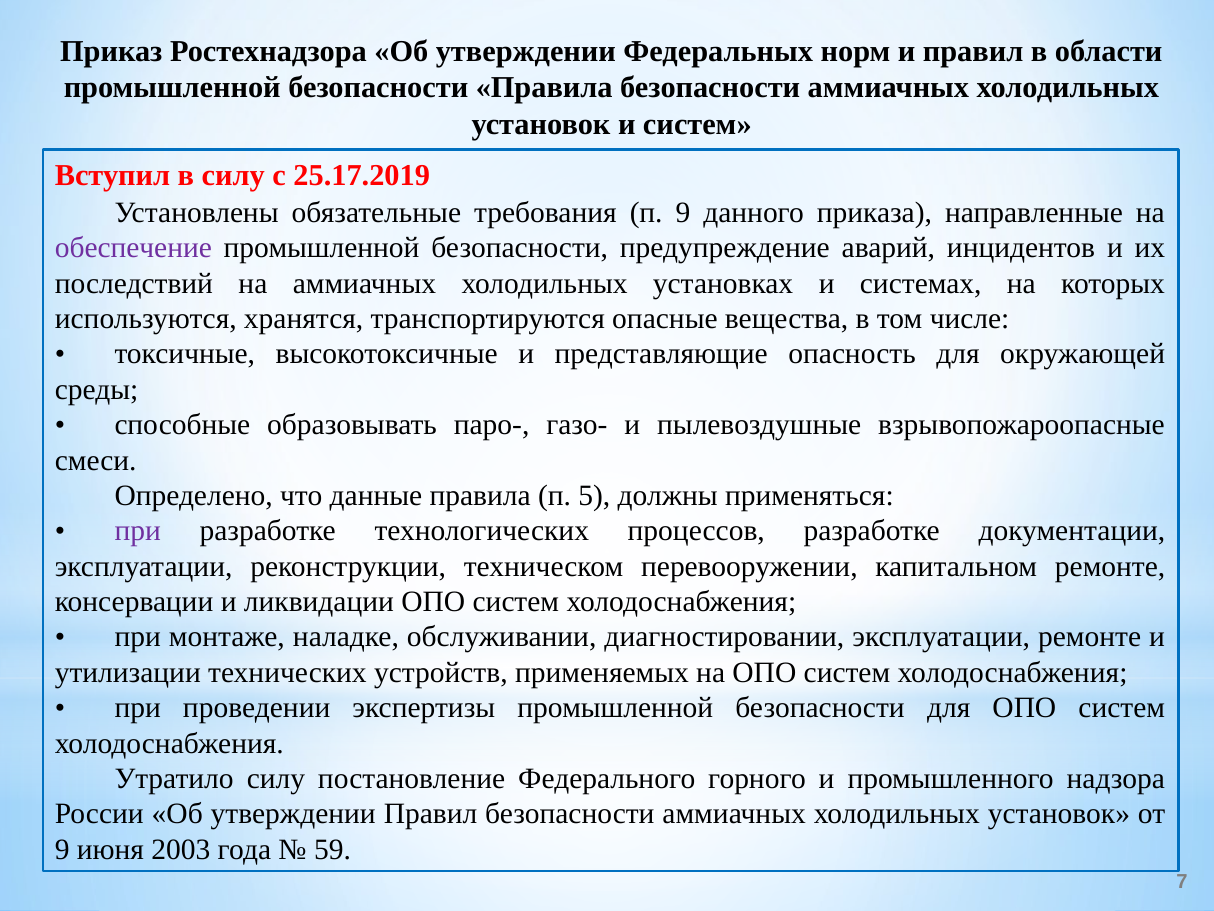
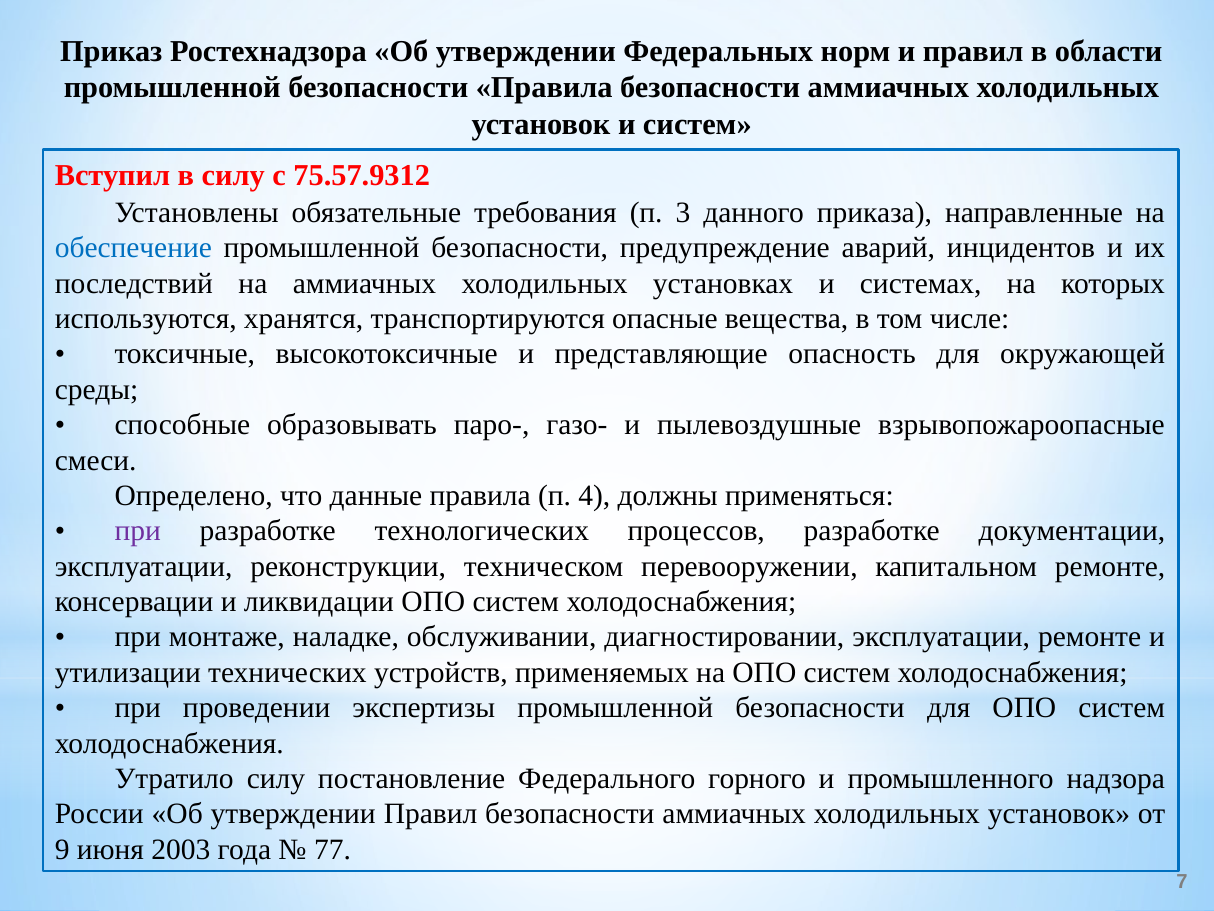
25.17.2019: 25.17.2019 -> 75.57.9312 (362, 176)
п 9: 9 -> 3 (683, 212)
обеспечение colour: purple -> blue (133, 248)
5: 5 -> 4 (594, 495)
59: 59 -> 77 (332, 849)
